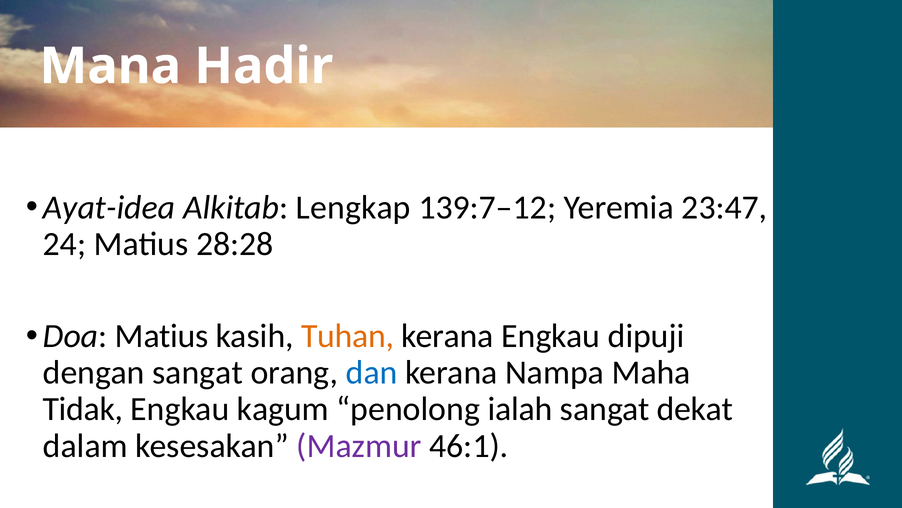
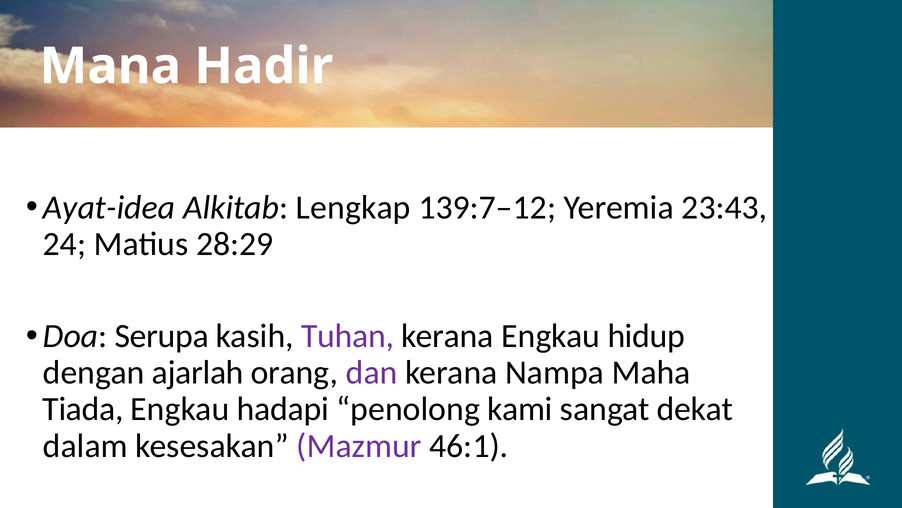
23:47: 23:47 -> 23:43 (724, 207)
28:28: 28:28 -> 28:29 (235, 244)
Doa Matius: Matius -> Serupa (162, 336)
Tuhan colour: orange -> purple (348, 336)
dipuji: dipuji -> hidup (646, 336)
dengan sangat: sangat -> ajarlah (198, 372)
dan colour: blue -> purple (372, 372)
Tidak: Tidak -> Tiada (83, 409)
kagum: kagum -> hadapi (283, 409)
ialah: ialah -> kami (520, 409)
